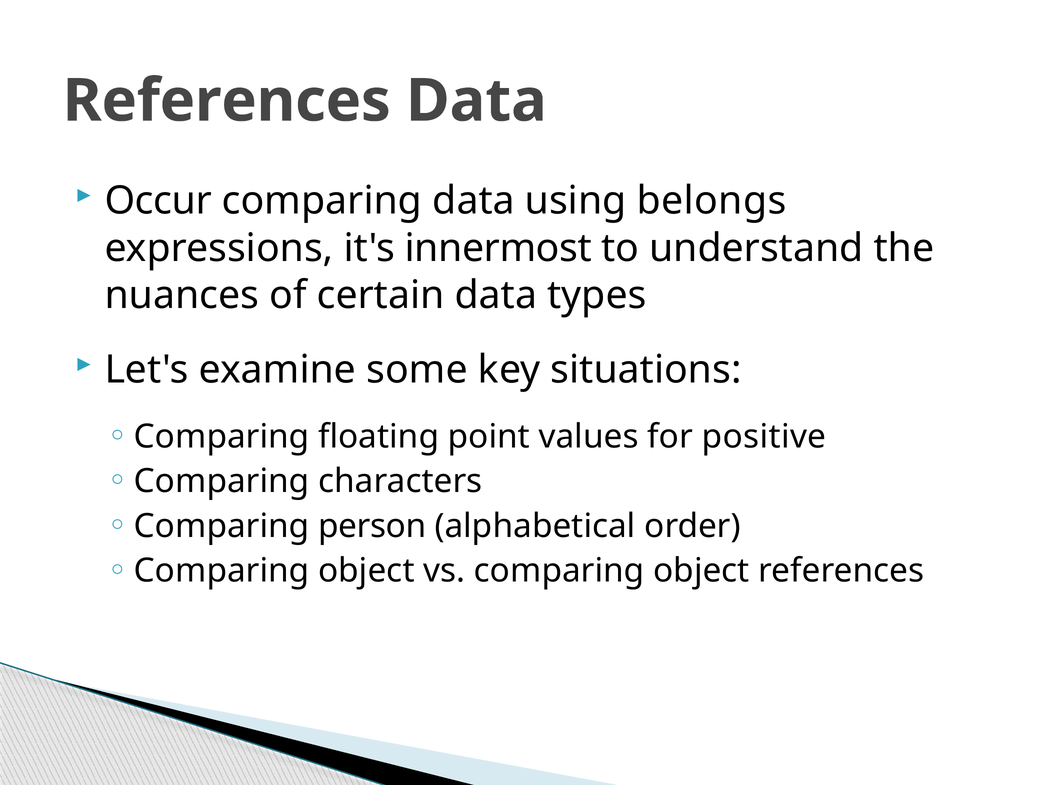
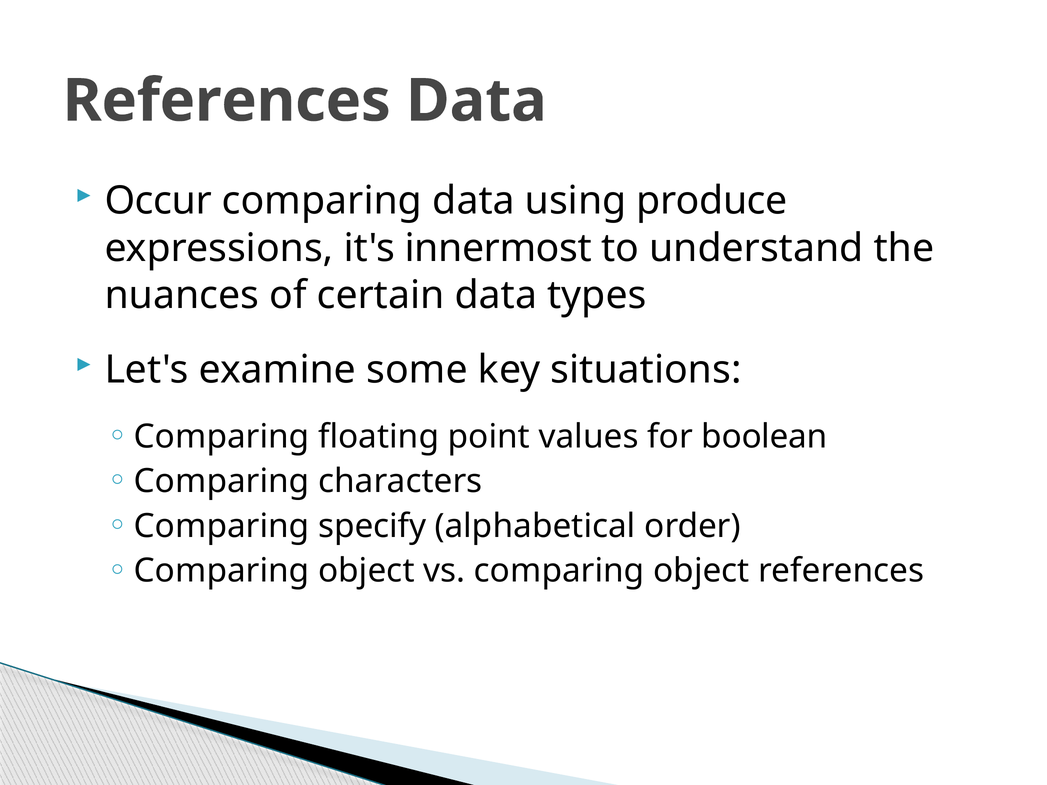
belongs: belongs -> produce (712, 201)
positive: positive -> boolean (764, 437)
person: person -> specify (372, 526)
